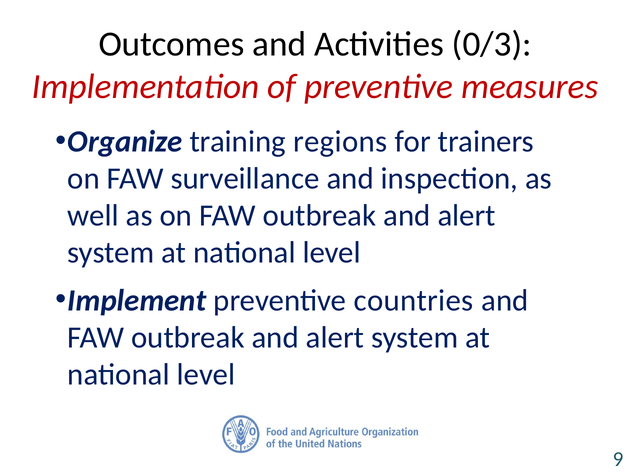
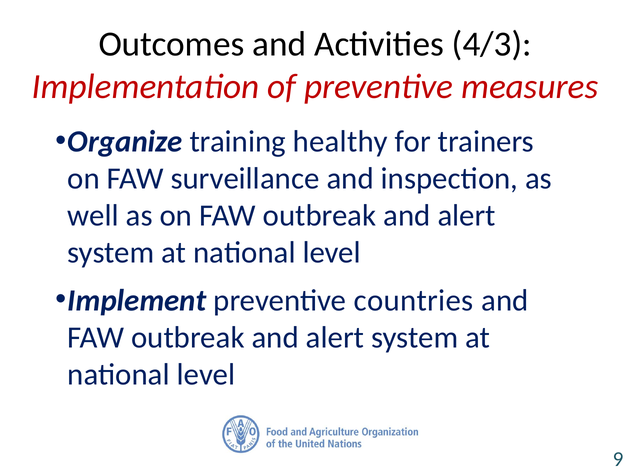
0/3: 0/3 -> 4/3 (492, 44)
regions: regions -> healthy (340, 142)
